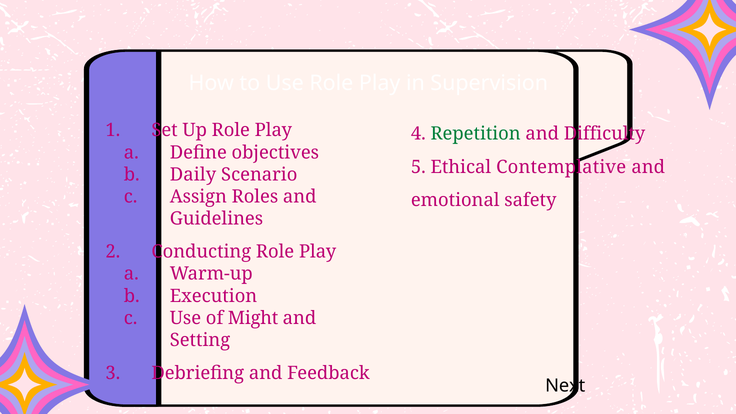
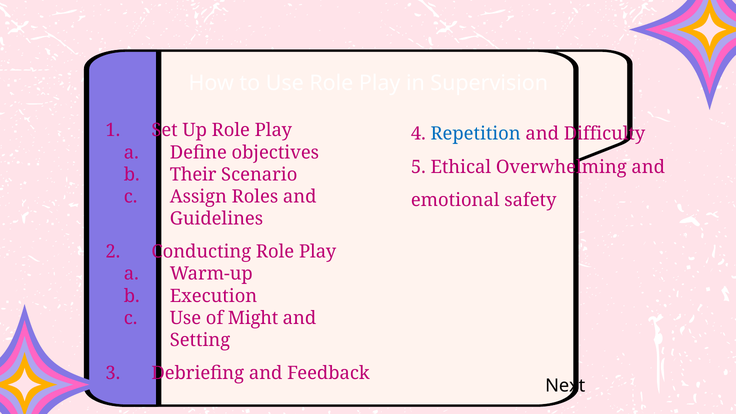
Repetition colour: green -> blue (476, 134)
Contemplative: Contemplative -> Overwhelming (561, 167)
Daily: Daily -> Their (193, 175)
